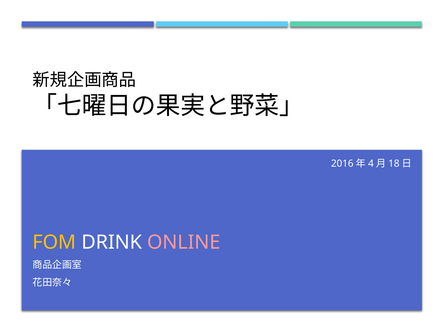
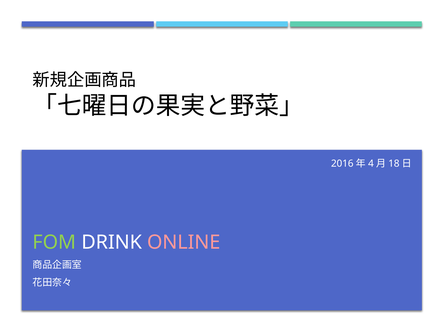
FOM colour: yellow -> light green (54, 242)
